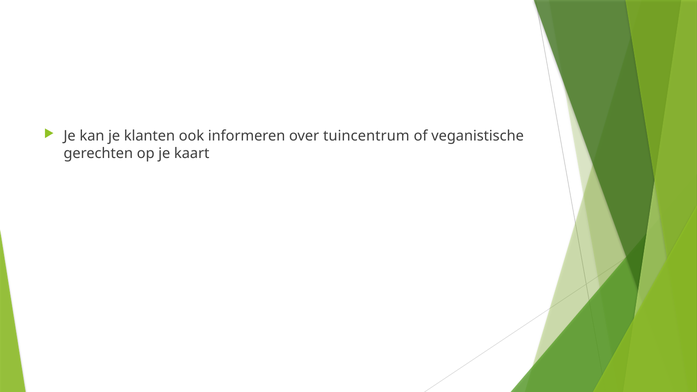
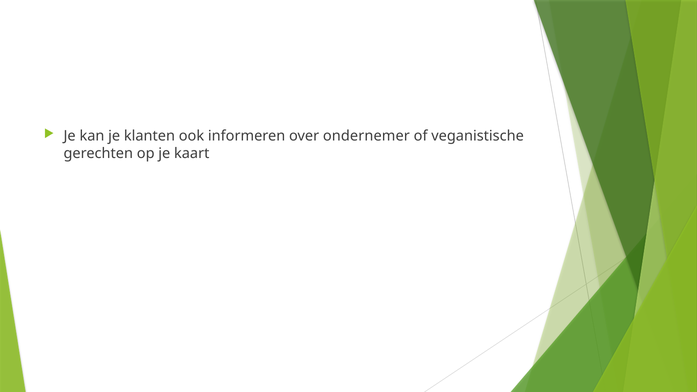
tuincentrum: tuincentrum -> ondernemer (366, 136)
